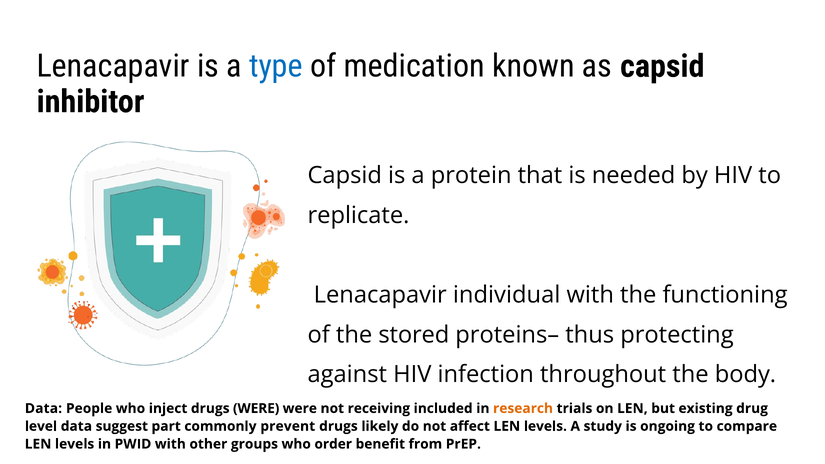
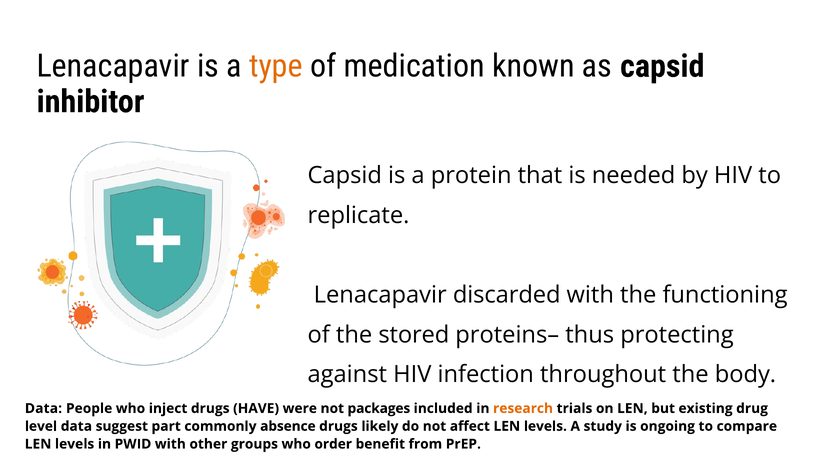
type colour: blue -> orange (276, 66)
individual: individual -> discarded (507, 295)
drugs WERE: WERE -> HAVE (256, 408)
receiving: receiving -> packages (379, 408)
prevent: prevent -> absence (288, 426)
